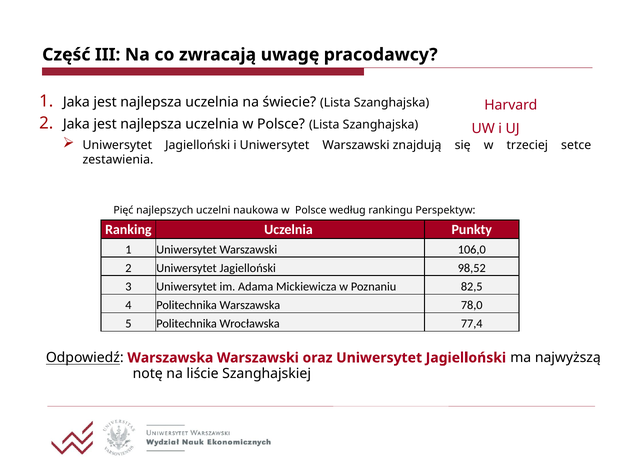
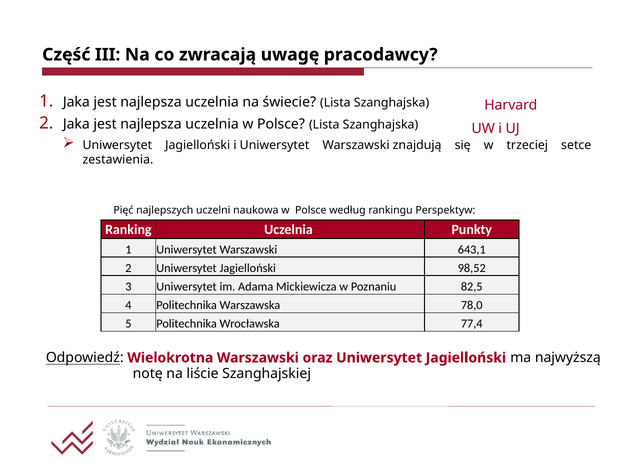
106,0: 106,0 -> 643,1 (472, 250)
Odpowiedź Warszawska: Warszawska -> Wielokrotna (170, 358)
